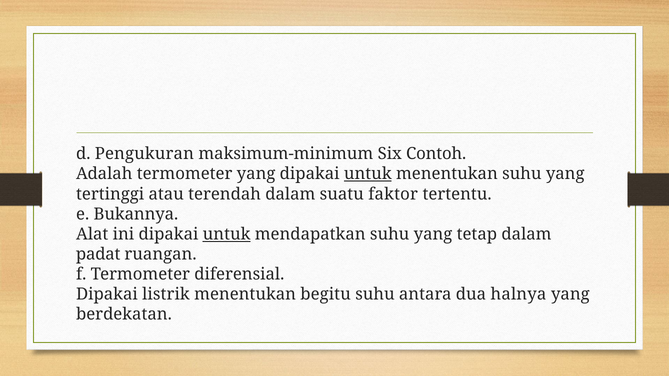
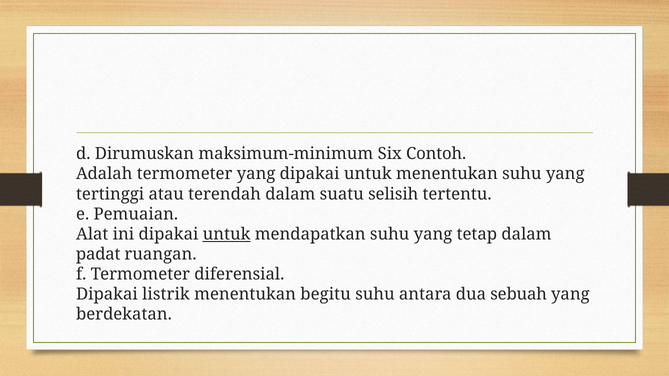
Pengukuran: Pengukuran -> Dirumuskan (144, 154)
untuk underline: present -> none (368, 174)
faktor: faktor -> selisih (393, 194)
Bukannya: Bukannya -> Pemuaian (136, 214)
halnya: halnya -> sebuah (519, 295)
